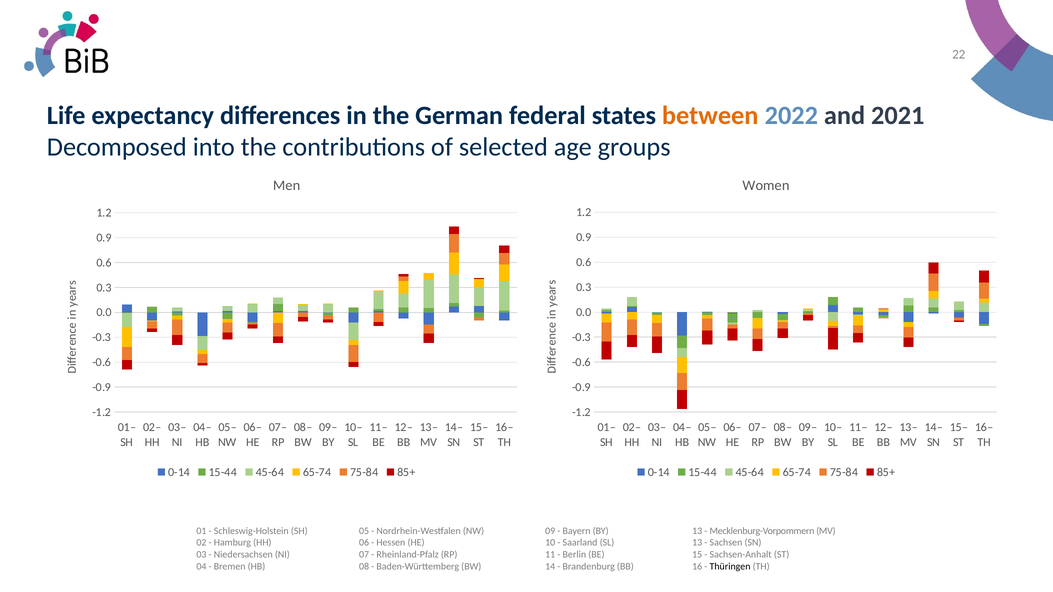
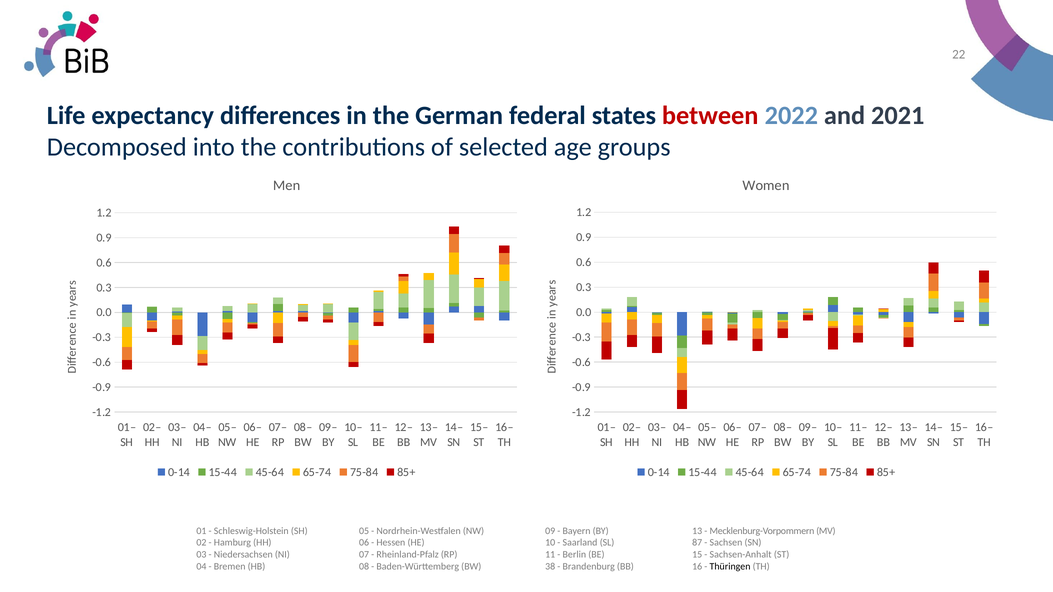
between colour: orange -> red (710, 115)
SL 13: 13 -> 87 (697, 543)
14: 14 -> 38 (550, 567)
